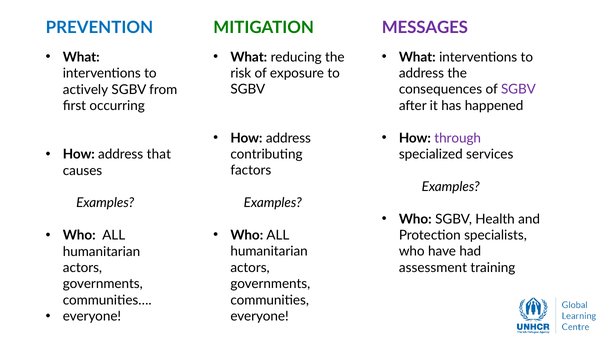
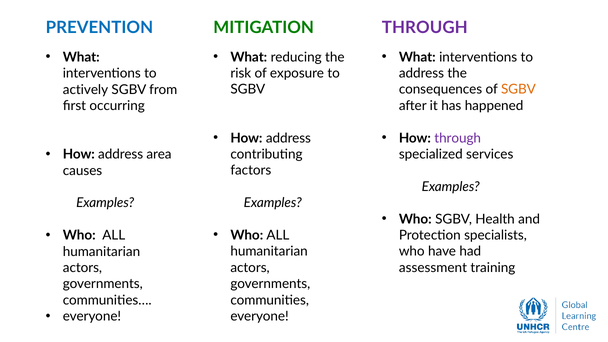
MESSAGES: MESSAGES -> THROUGH (425, 28)
SGBV colour: purple -> orange (518, 89)
that: that -> area (159, 154)
